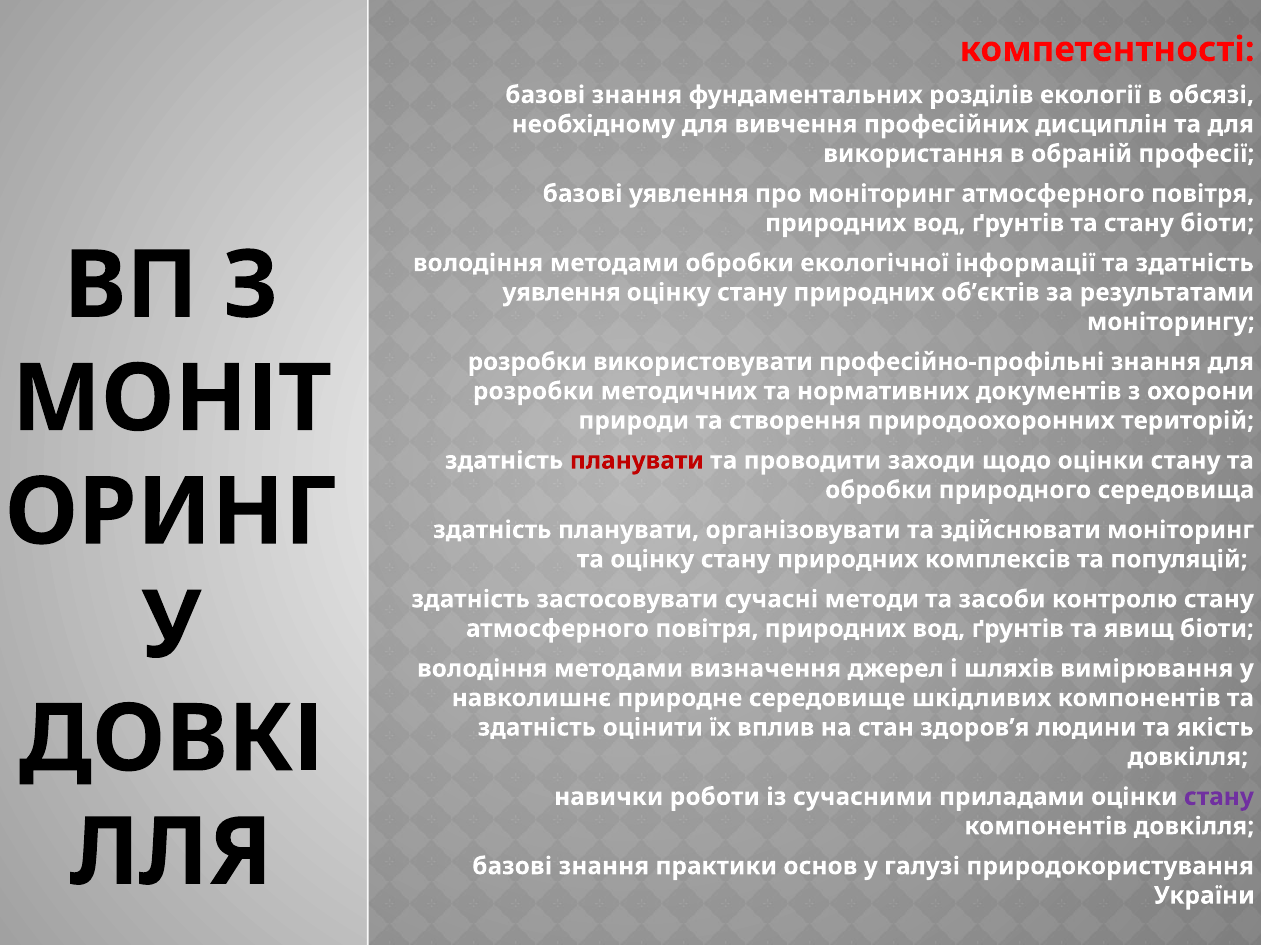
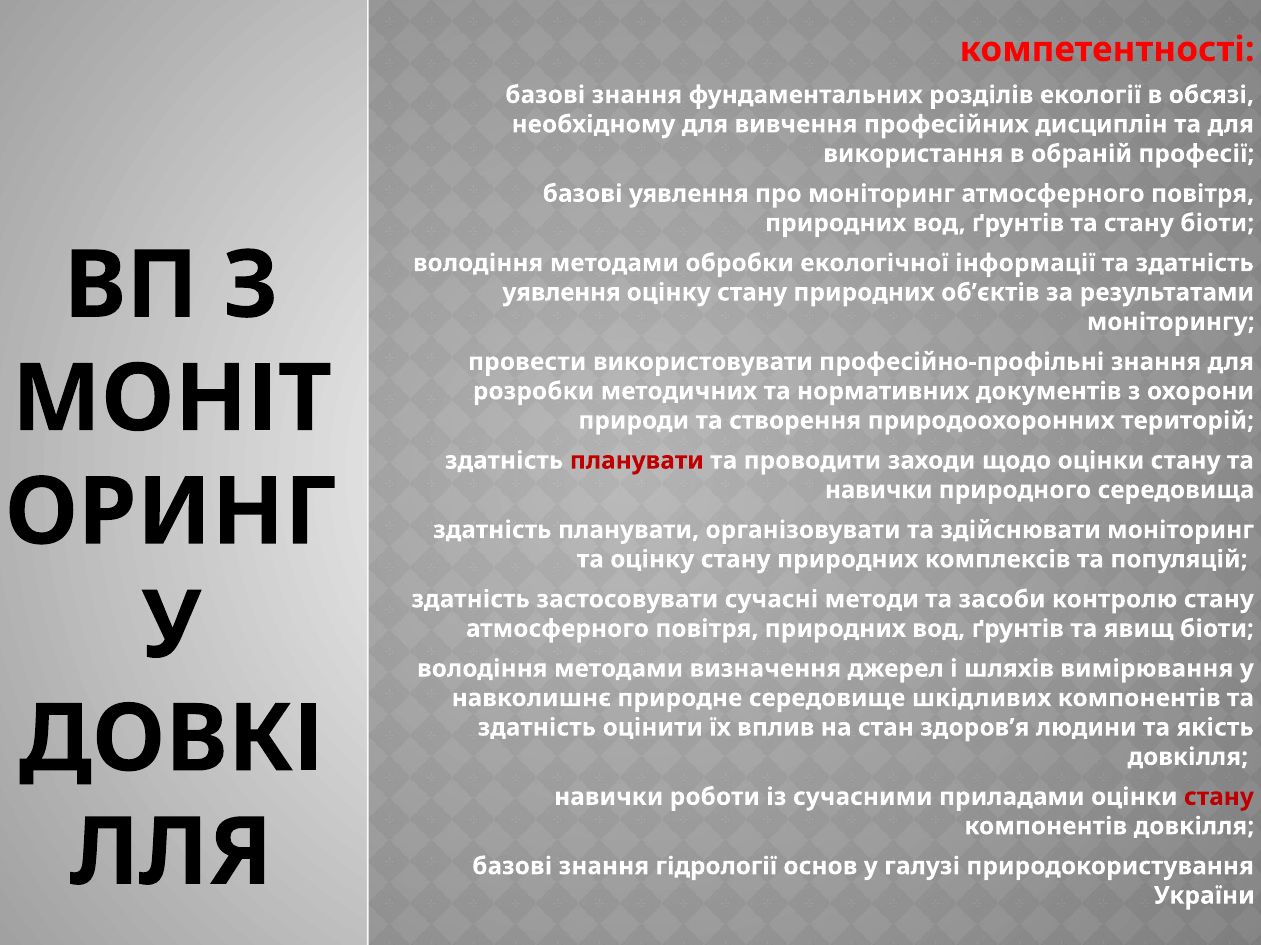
розробки: розробки -> провести (527, 362)
обробки: обробки -> навички (879, 490)
стану colour: purple -> red (1219, 797)
практики: практики -> гідрології (716, 867)
